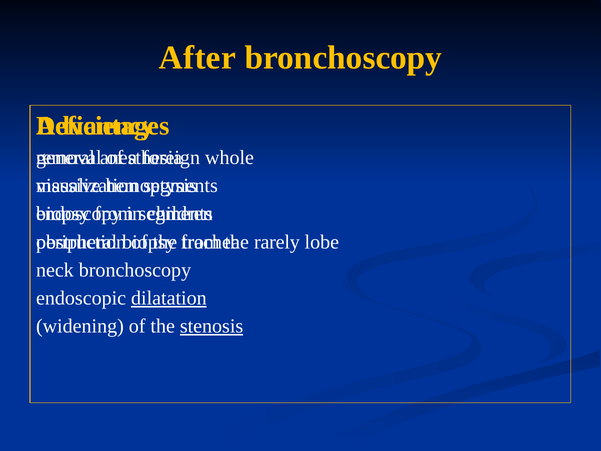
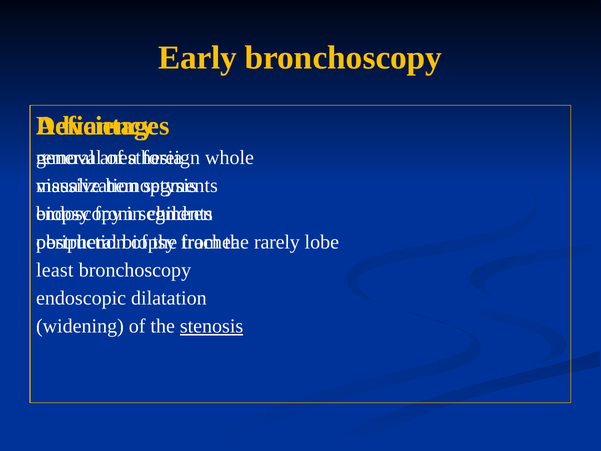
After: After -> Early (198, 58)
neck: neck -> least (55, 270)
dilatation underline: present -> none (169, 298)
